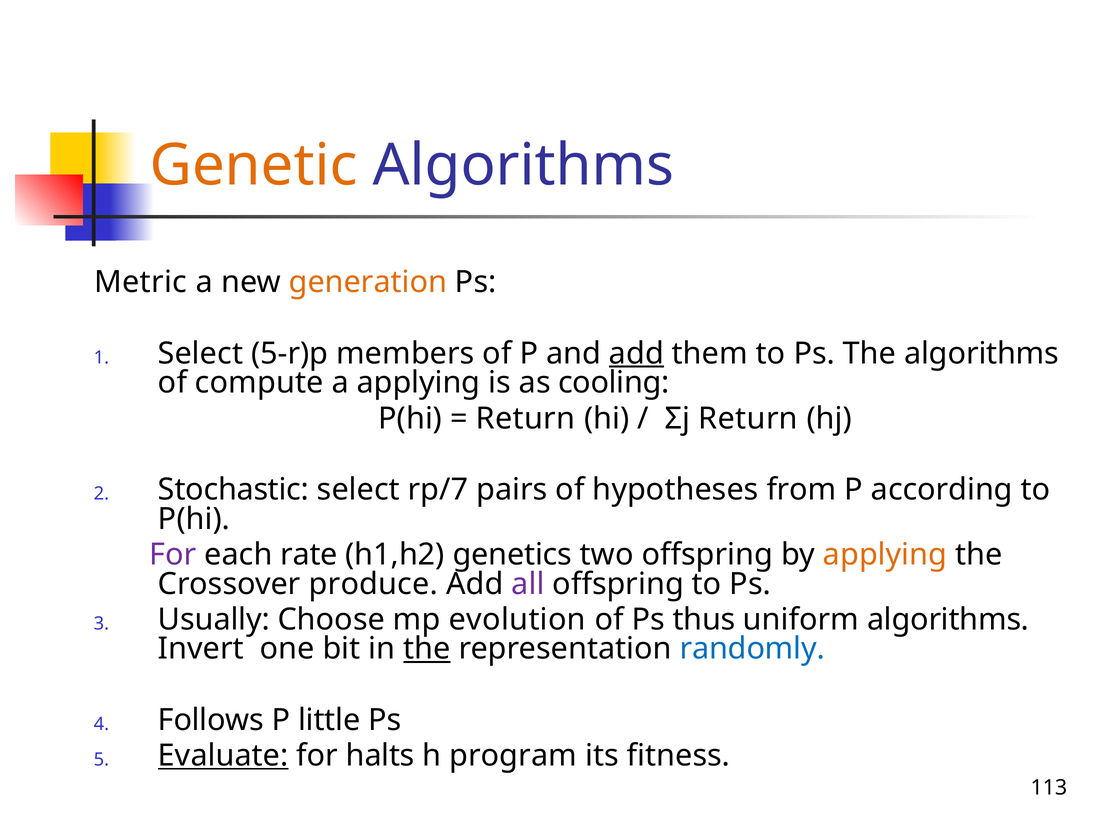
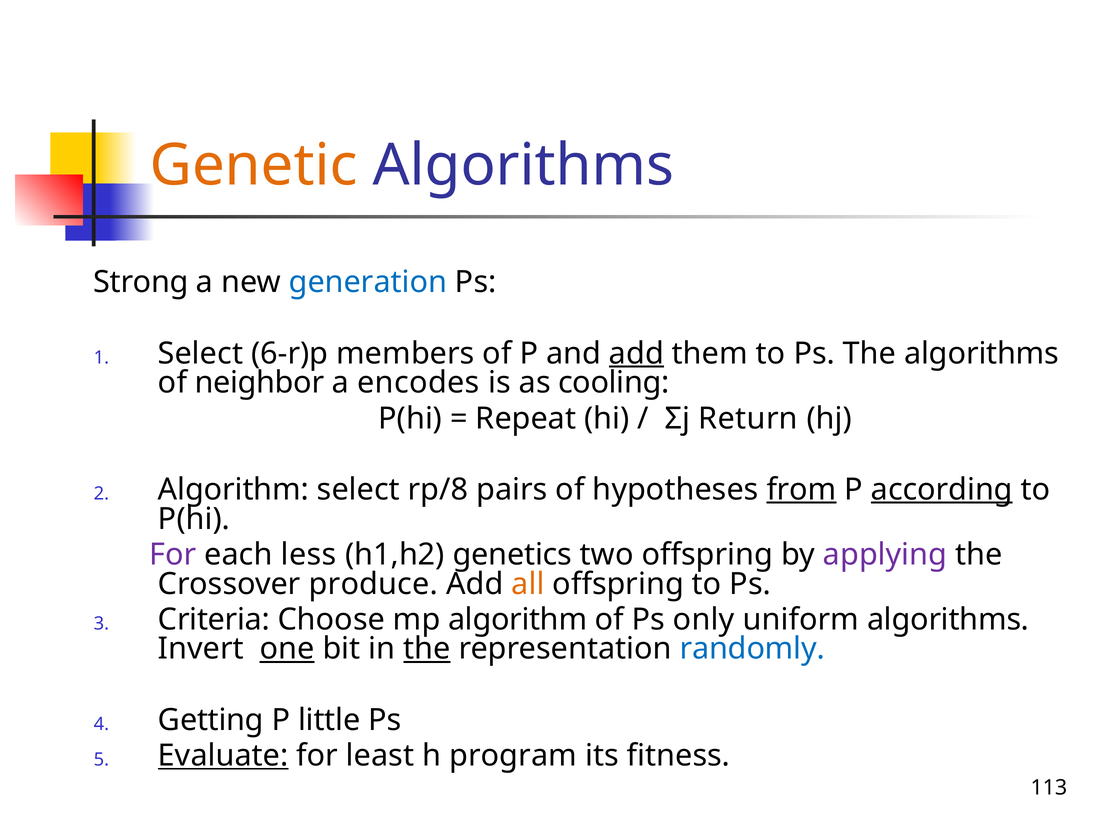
Metric: Metric -> Strong (141, 282)
generation colour: orange -> blue (368, 282)
5-r)p: 5-r)p -> 6-r)p (290, 353)
compute: compute -> neighbor (259, 383)
a applying: applying -> encodes (418, 383)
Return: Return -> Repeat (526, 418)
Stochastic: Stochastic -> Algorithm (233, 489)
rp/7: rp/7 -> rp/8 (438, 489)
from underline: none -> present (802, 489)
according underline: none -> present (942, 489)
rate: rate -> less (309, 554)
applying colour: orange -> purple (885, 554)
all colour: purple -> orange (528, 584)
Usually: Usually -> Criteria (214, 619)
mp evolution: evolution -> algorithm (518, 619)
thus: thus -> only (704, 619)
one underline: none -> present (287, 648)
Follows: Follows -> Getting (211, 720)
halts: halts -> least (380, 755)
